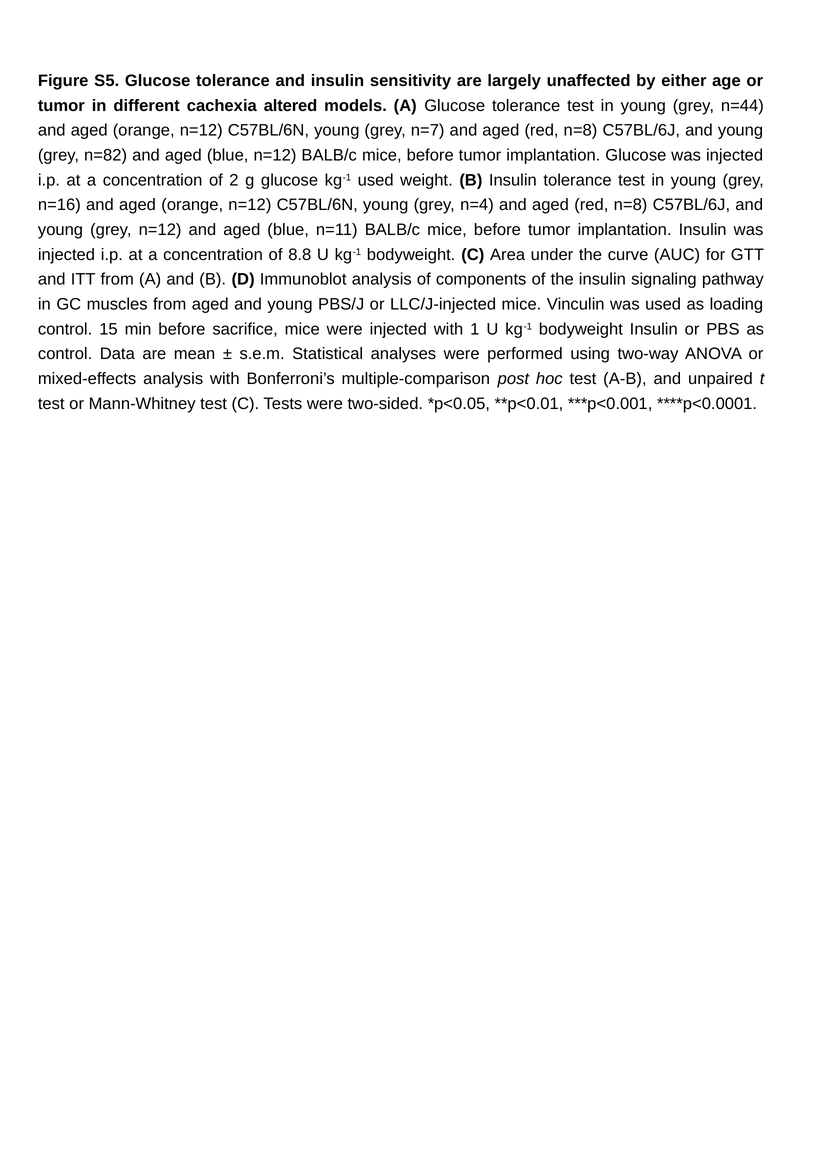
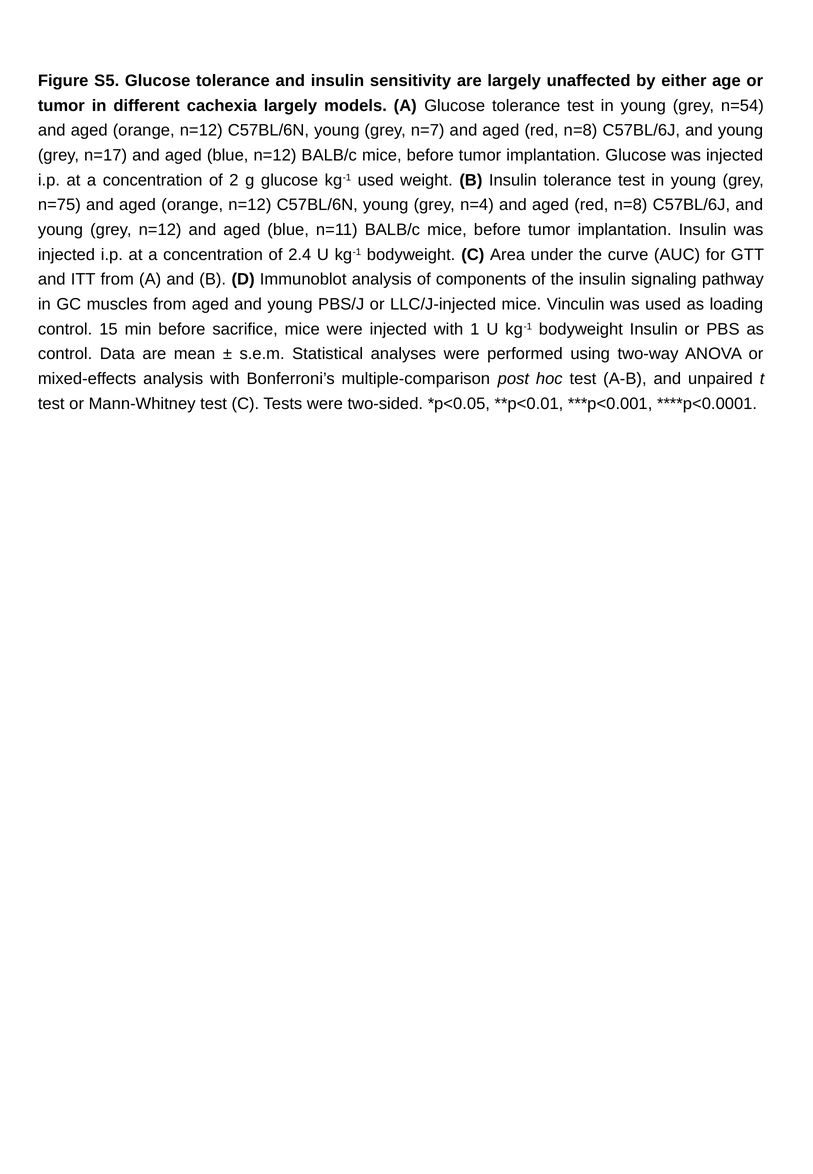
cachexia altered: altered -> largely (290, 106)
n=44: n=44 -> n=54 (742, 106)
n=82: n=82 -> n=17 (106, 155)
n=16: n=16 -> n=75 (59, 205)
8.8: 8.8 -> 2.4 (300, 255)
